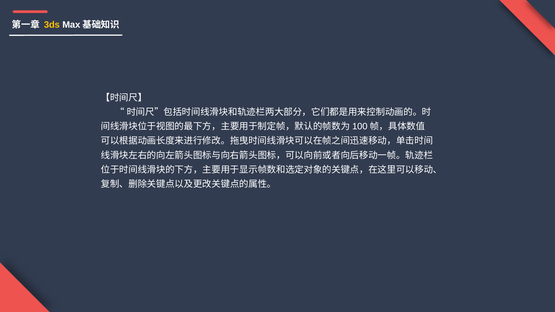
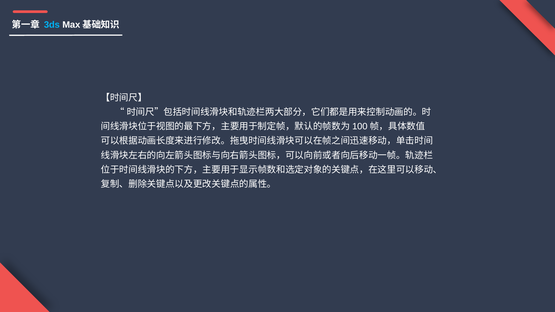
3ds colour: yellow -> light blue (52, 25)
